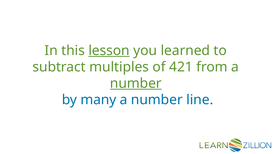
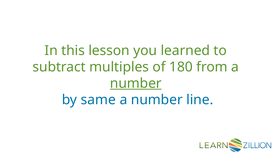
lesson underline: present -> none (109, 51)
421: 421 -> 180 (181, 67)
many: many -> same (98, 100)
